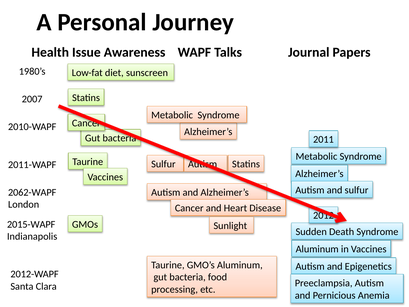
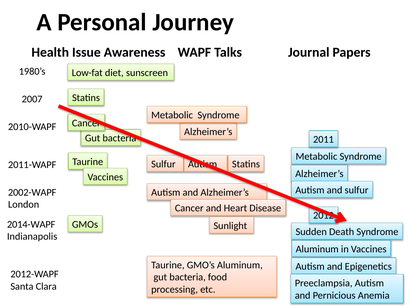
2062-WAPF: 2062-WAPF -> 2002-WAPF (32, 192)
2015-WAPF: 2015-WAPF -> 2014-WAPF (31, 224)
